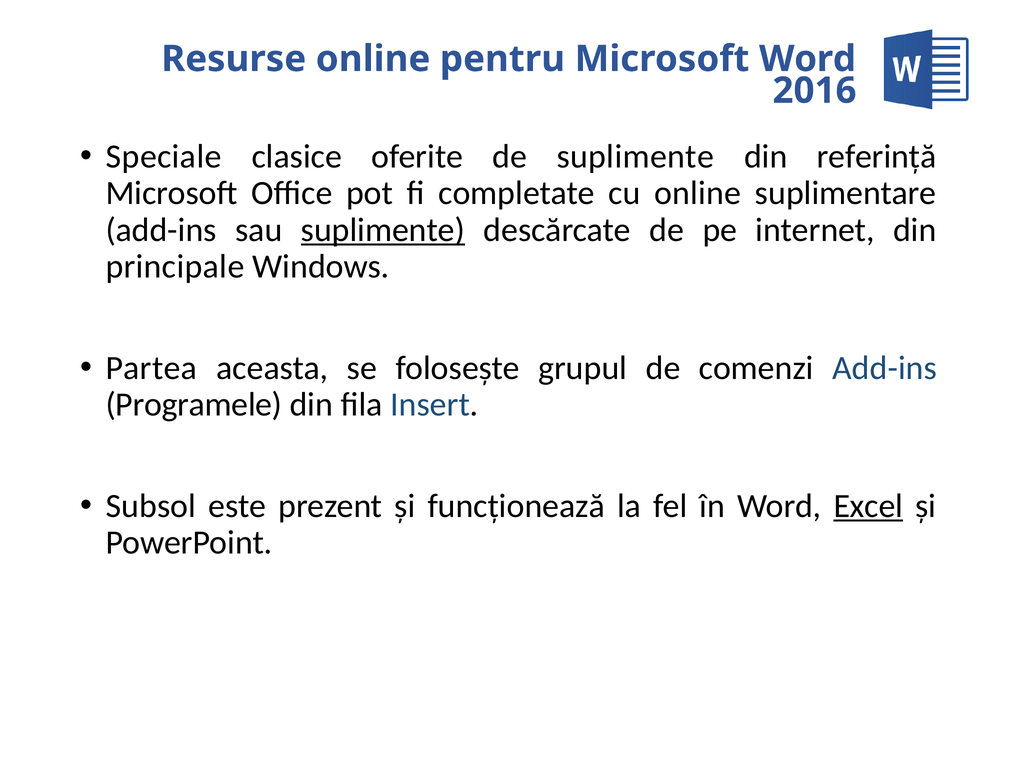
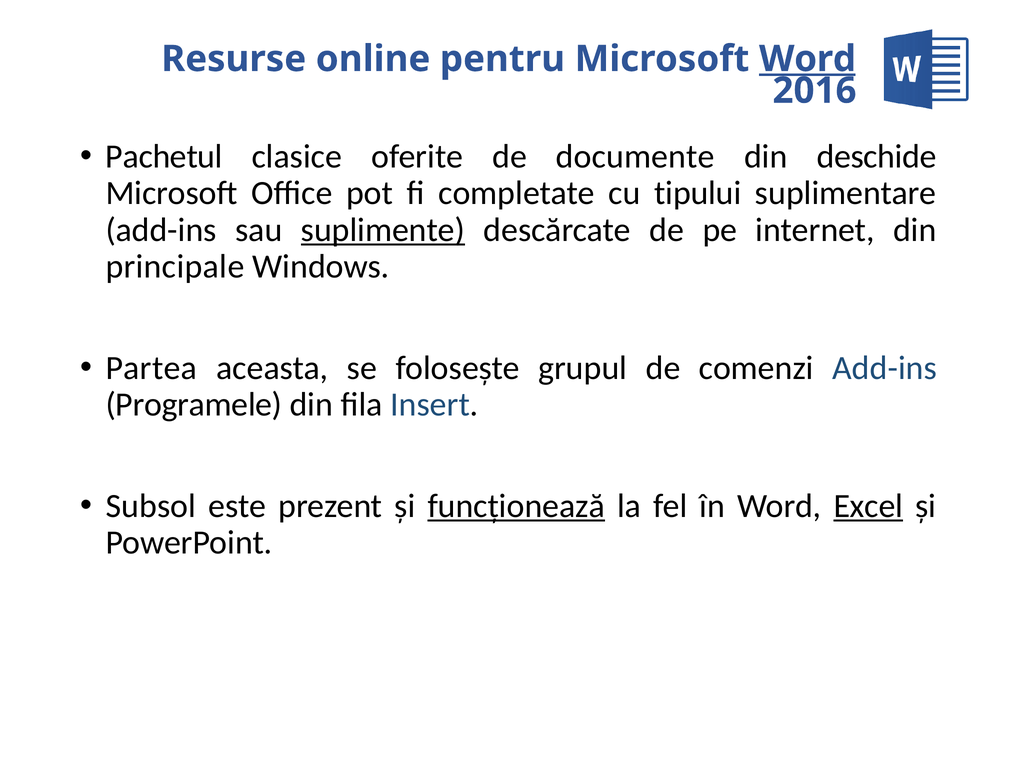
Word underline: none -> present (808, 59)
Speciale: Speciale -> Pachetul (164, 157)
de suplimente: suplimente -> documente (635, 157)
referință: referință -> deschide (877, 157)
cu online: online -> tipului (698, 193)
funcționează underline: none -> present (516, 506)
